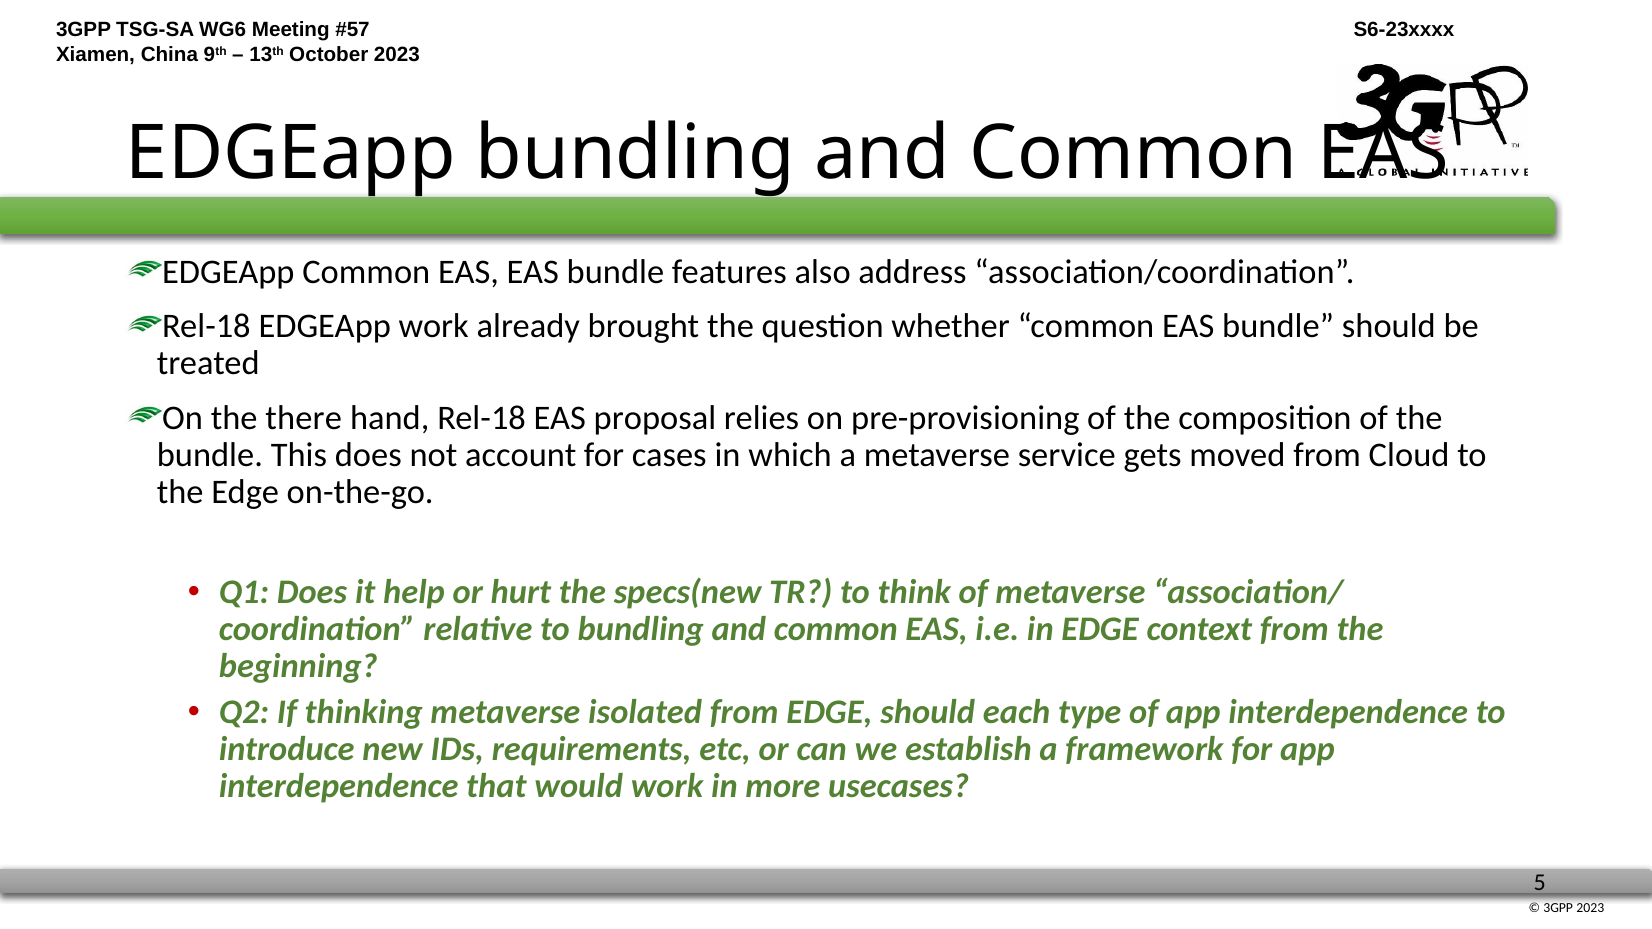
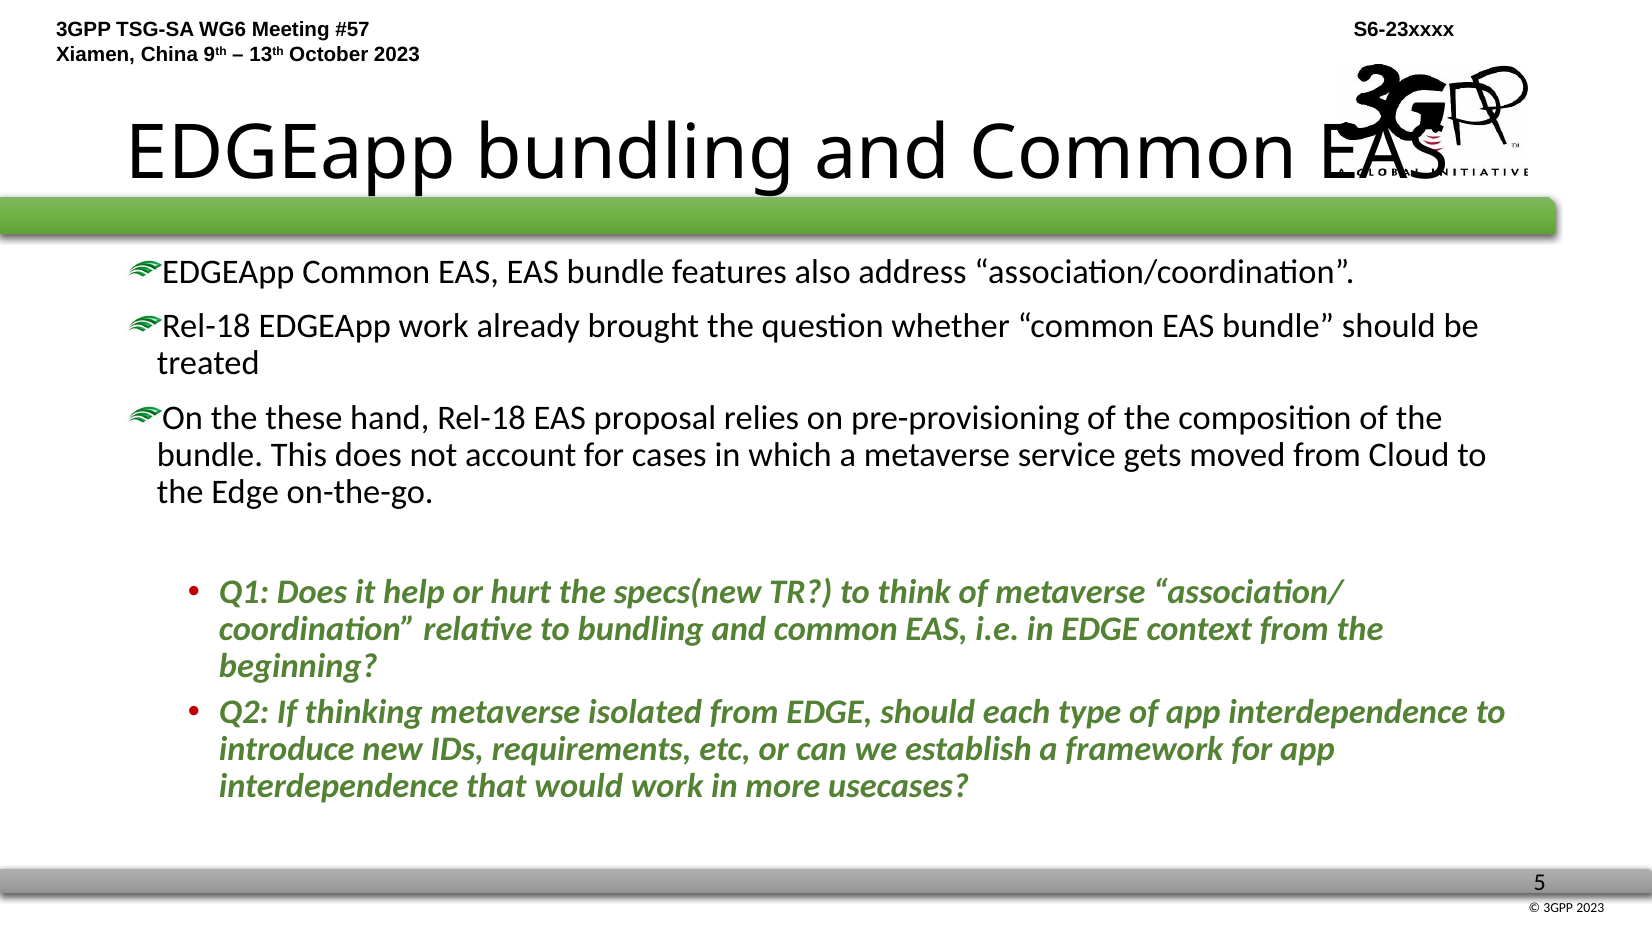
there: there -> these (304, 418)
